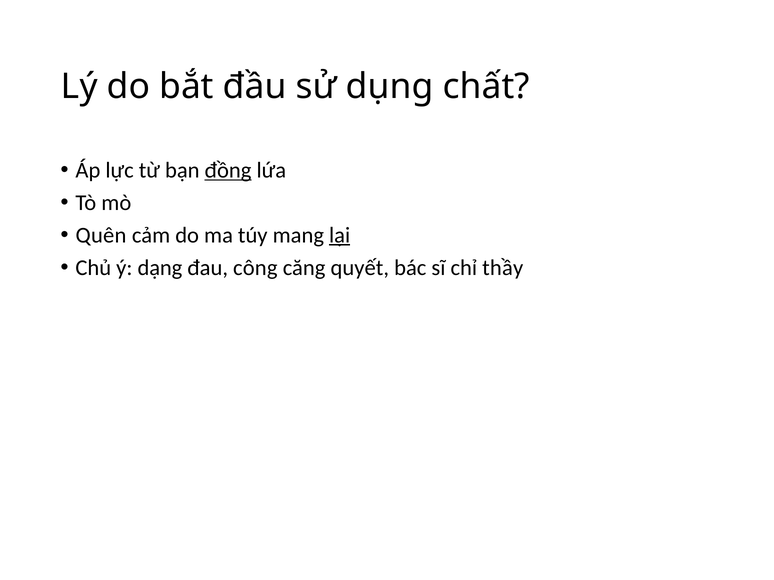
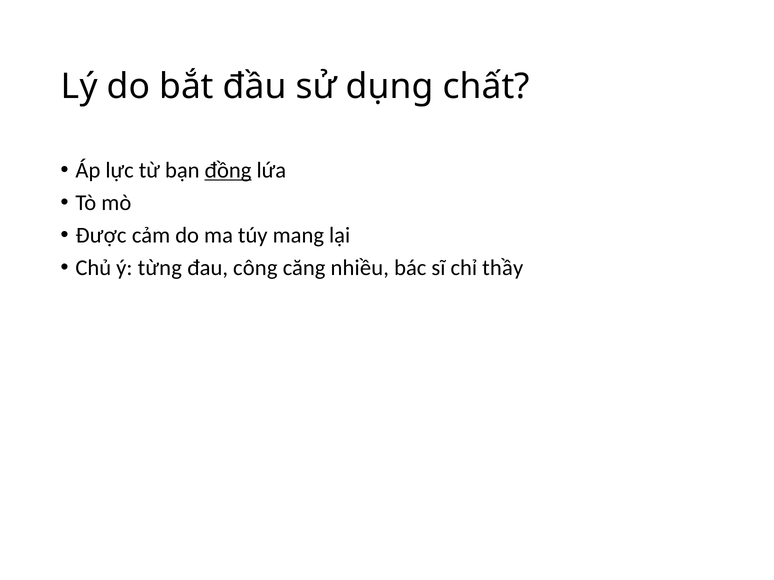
Quên: Quên -> Được (101, 235)
lại underline: present -> none (340, 235)
dạng: dạng -> từng (160, 268)
quyết: quyết -> nhiều (360, 268)
